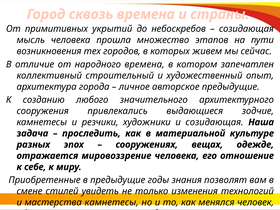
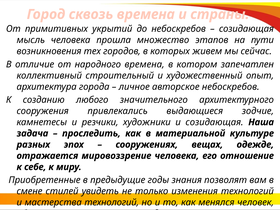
авторское предыдущие: предыдущие -> небоскребов (231, 87)
мастерства камнетесы: камнетесы -> технологий (112, 202)
